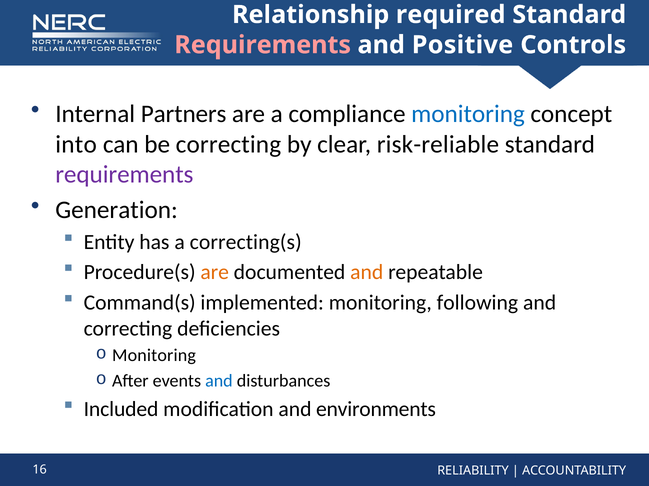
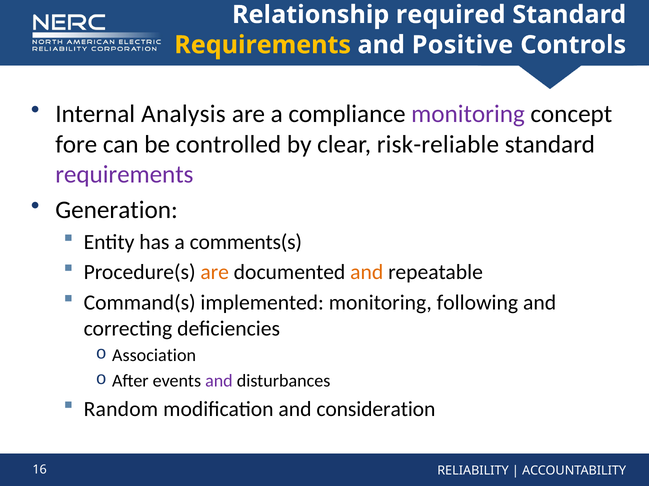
Requirements colour: pink -> yellow (263, 45)
Partners: Partners -> Analysis (183, 114)
monitoring colour: blue -> purple (468, 114)
into: into -> fore (76, 144)
be correcting: correcting -> controlled (228, 144)
correcting(s: correcting(s -> comments(s (246, 242)
Monitoring: Monitoring -> Association (154, 356)
and colour: blue -> purple (219, 381)
Included: Included -> Random (121, 410)
environments: environments -> consideration (376, 410)
